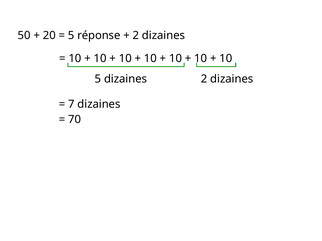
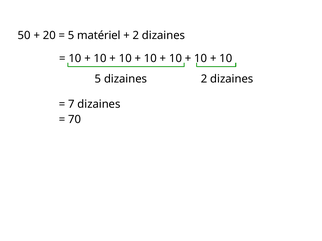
réponse: réponse -> matériel (99, 36)
